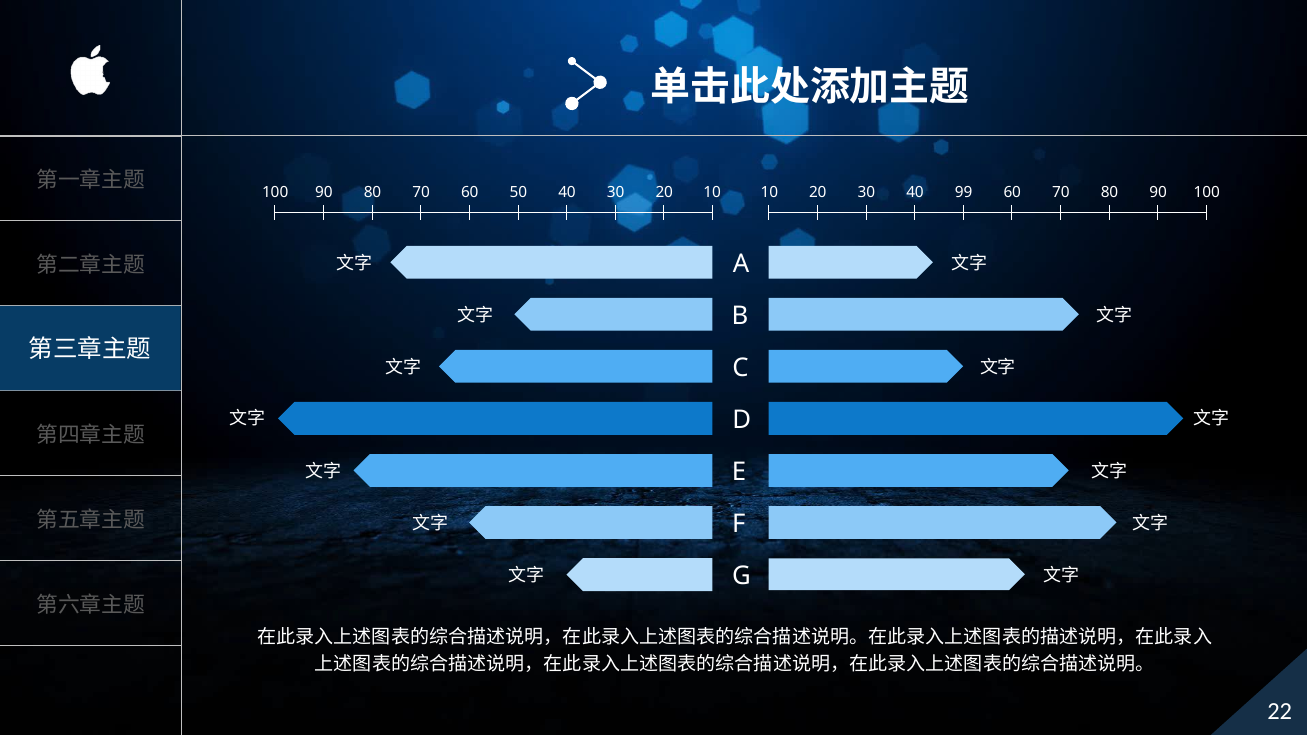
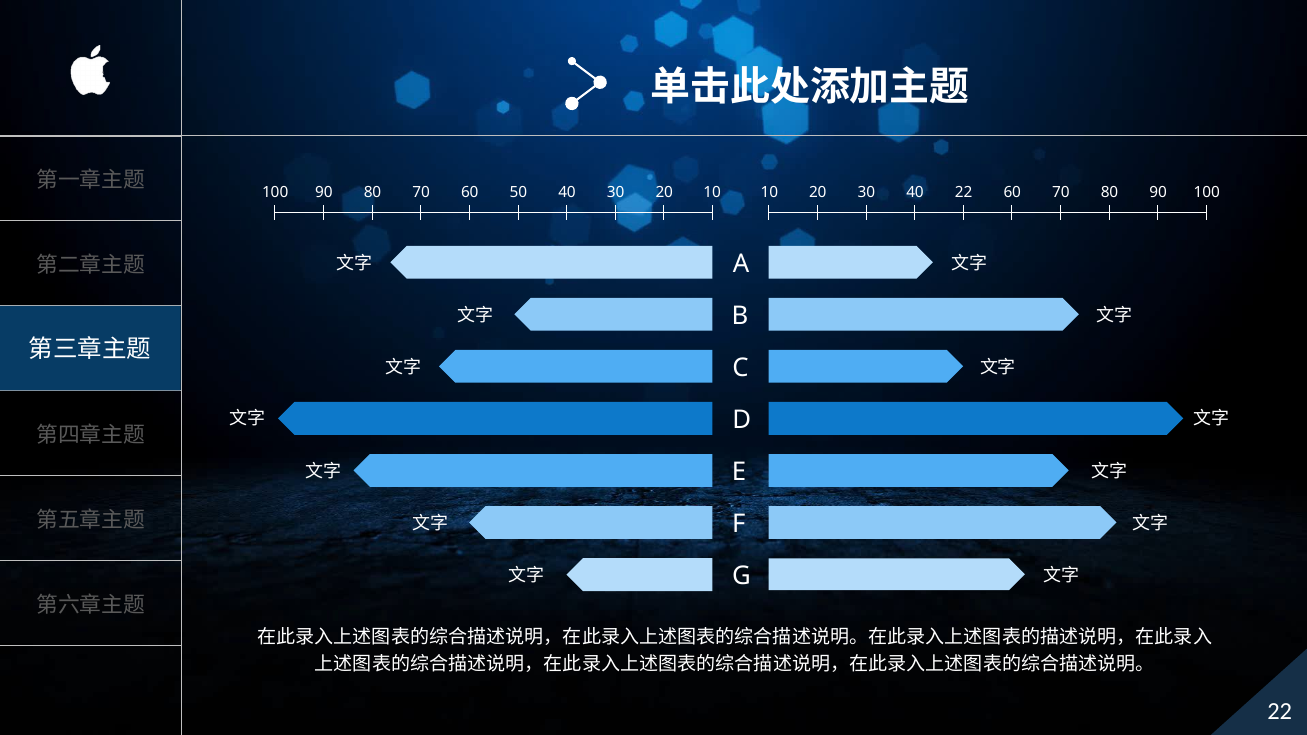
40 99: 99 -> 22 (964, 193)
